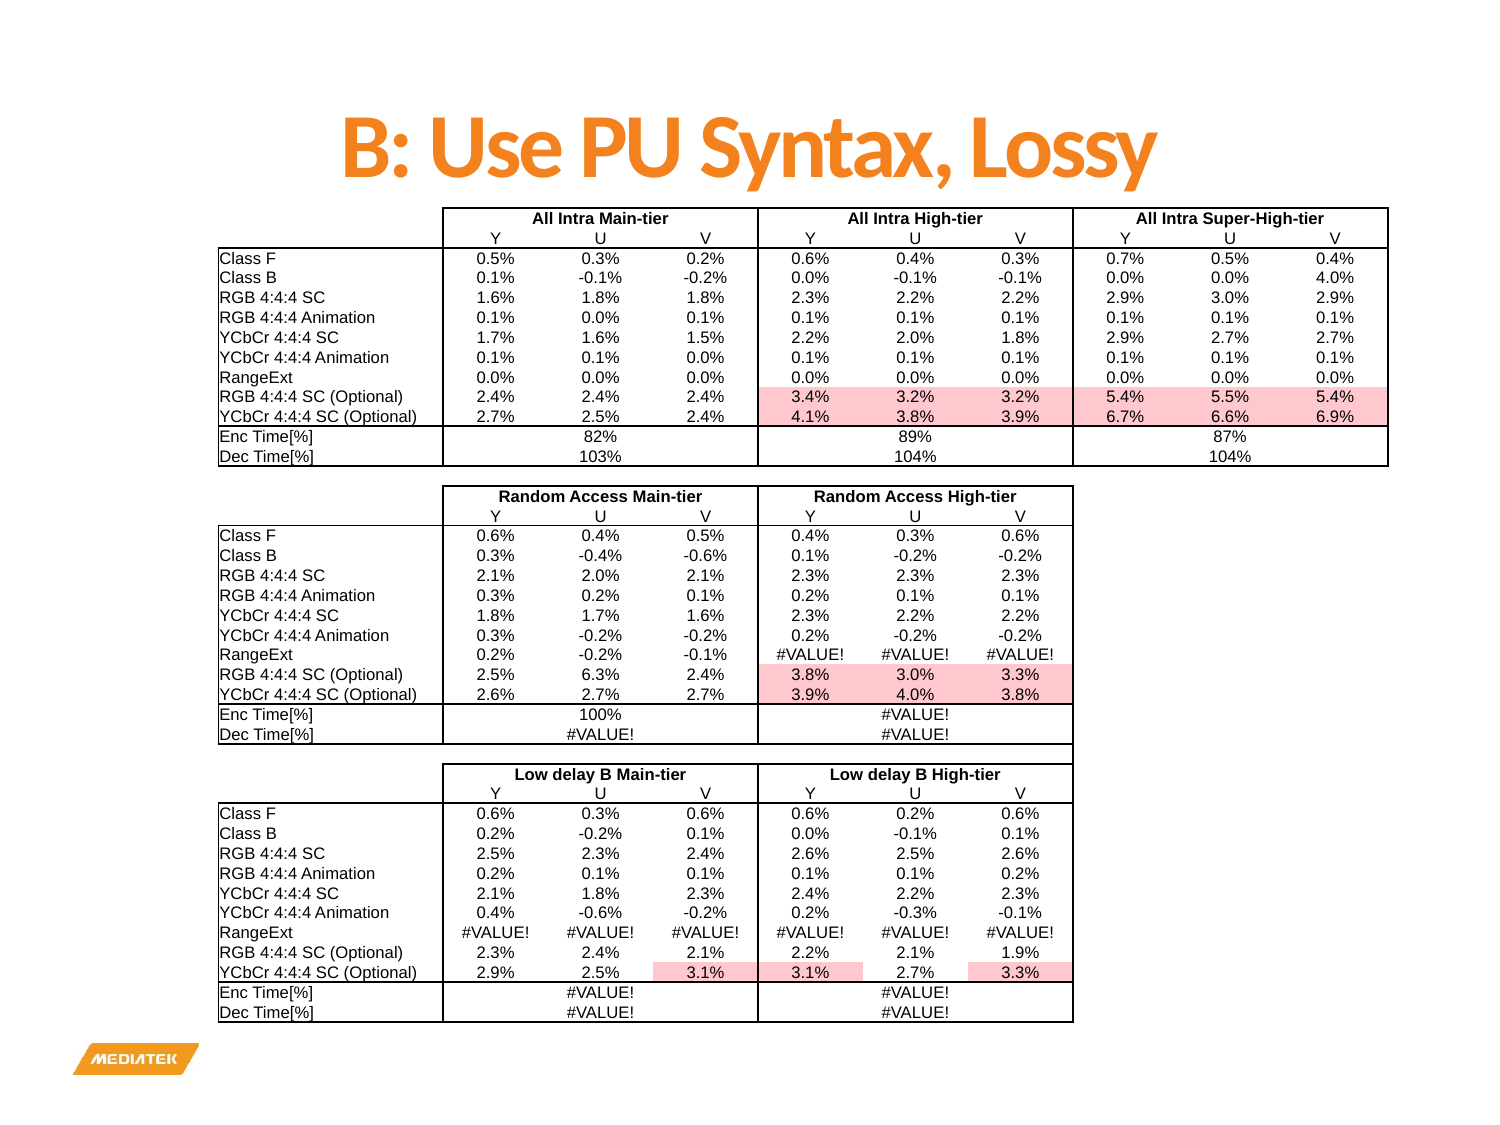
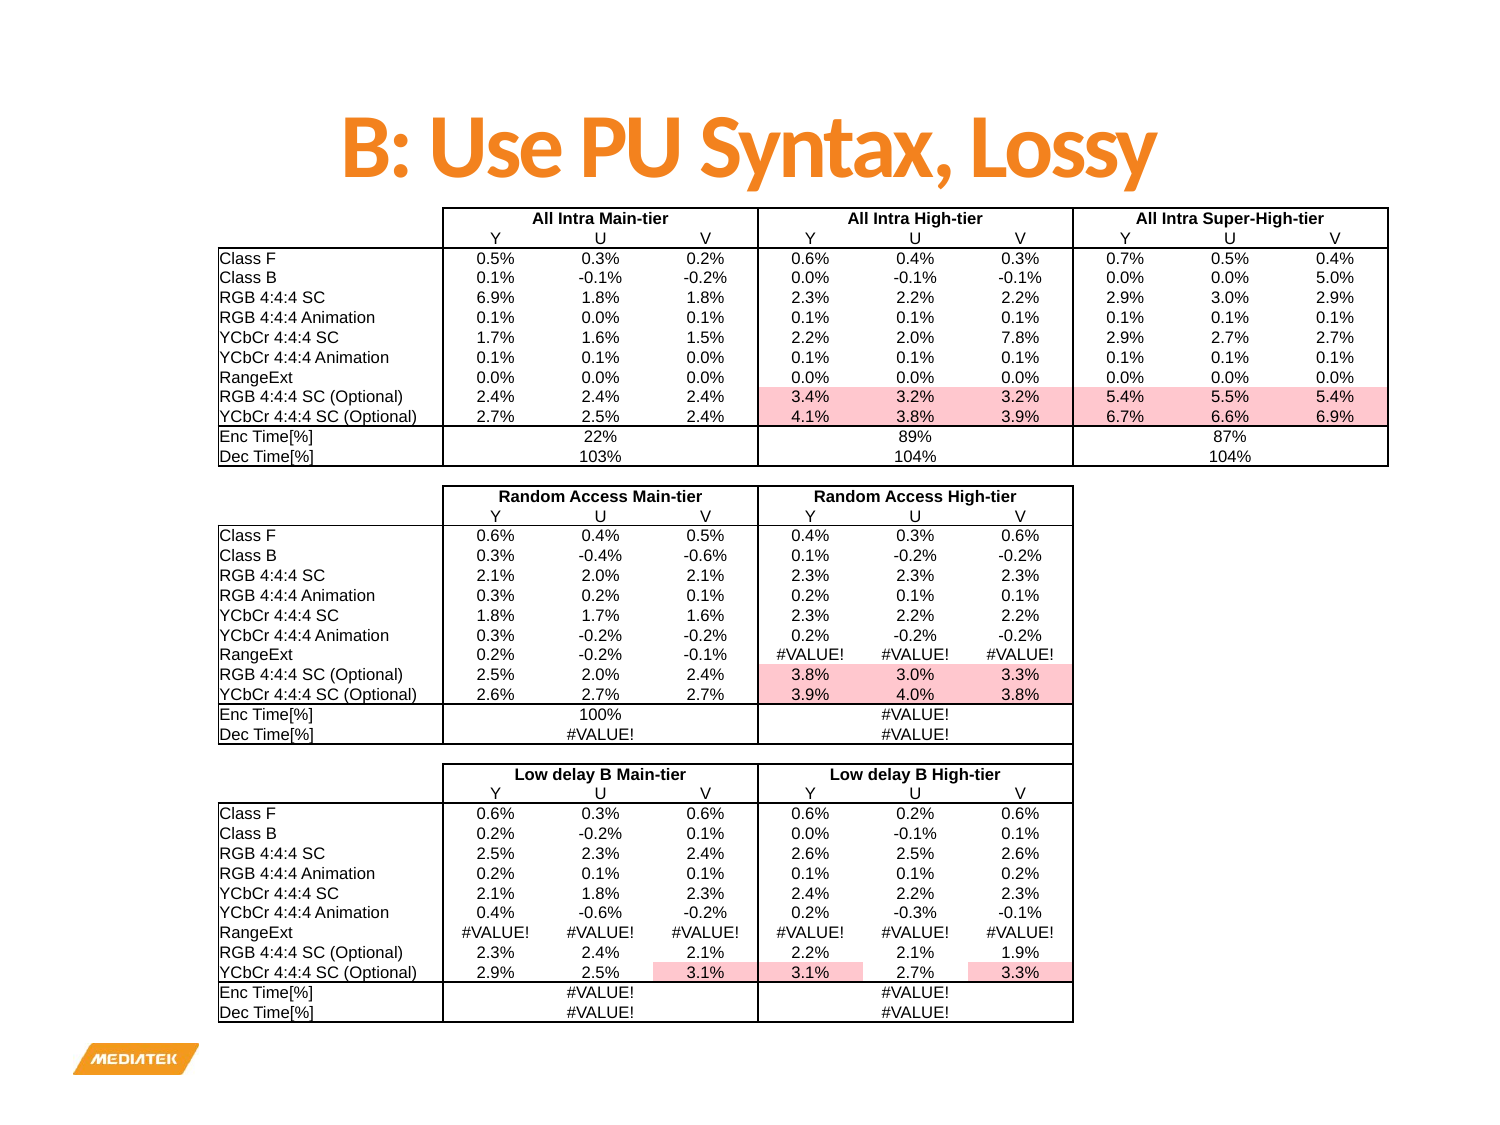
0.0% 4.0%: 4.0% -> 5.0% (1335, 278)
SC 1.6%: 1.6% -> 6.9% (496, 298)
2.0% 1.8%: 1.8% -> 7.8% (1020, 338)
82%: 82% -> 22% (600, 437)
2.5% 6.3%: 6.3% -> 2.0% (601, 675)
